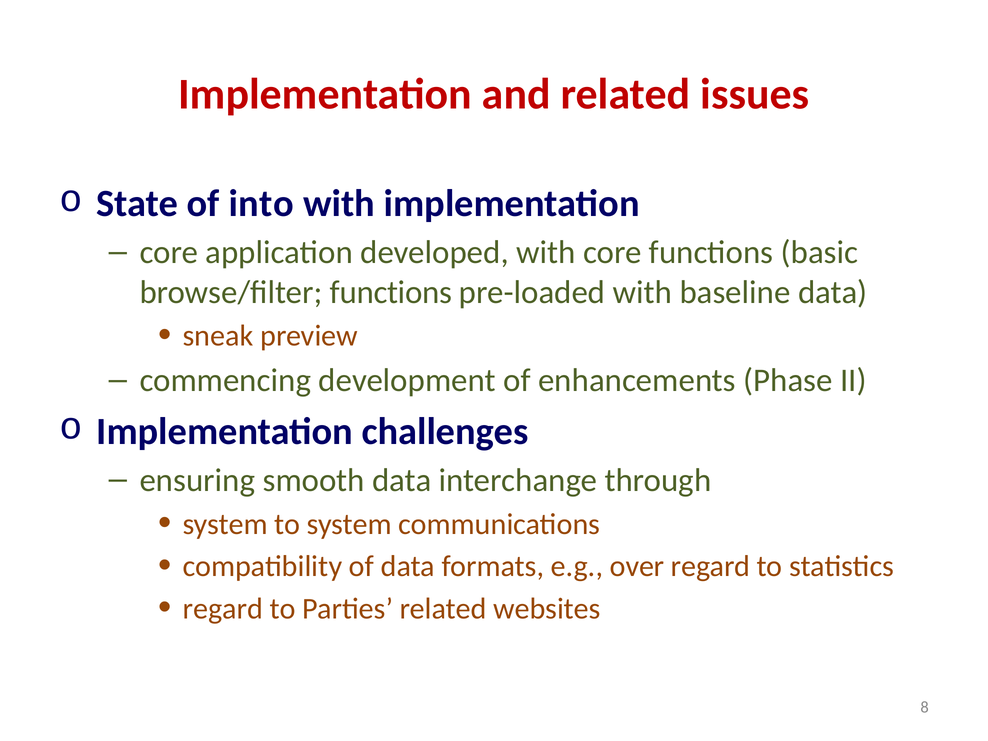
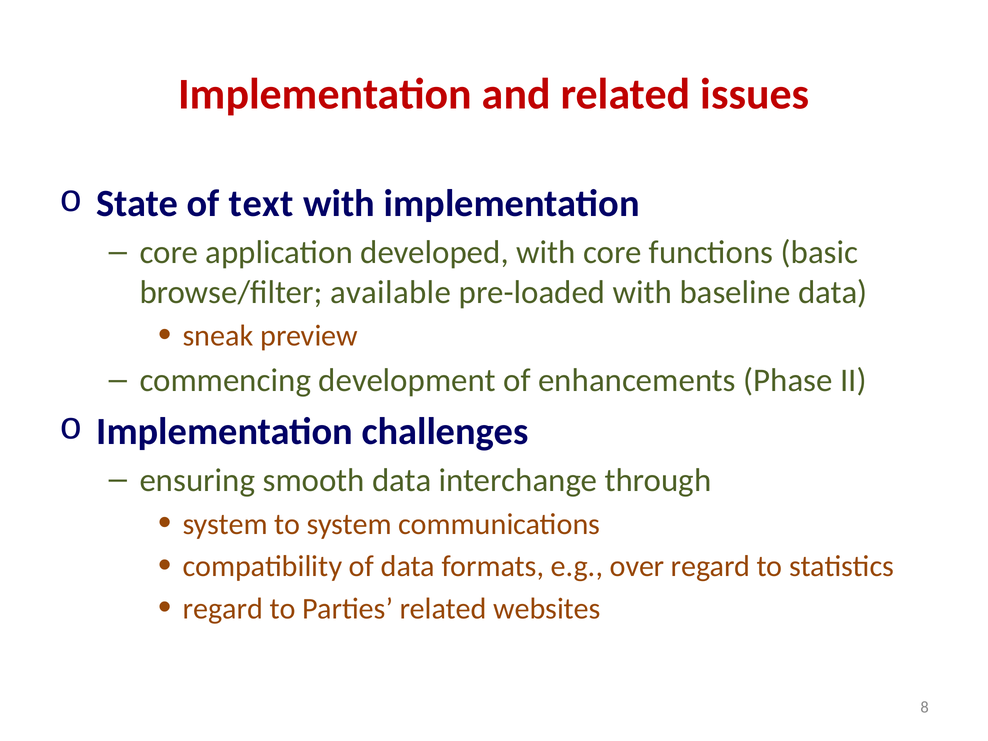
into: into -> text (261, 204)
browse/filter functions: functions -> available (391, 292)
